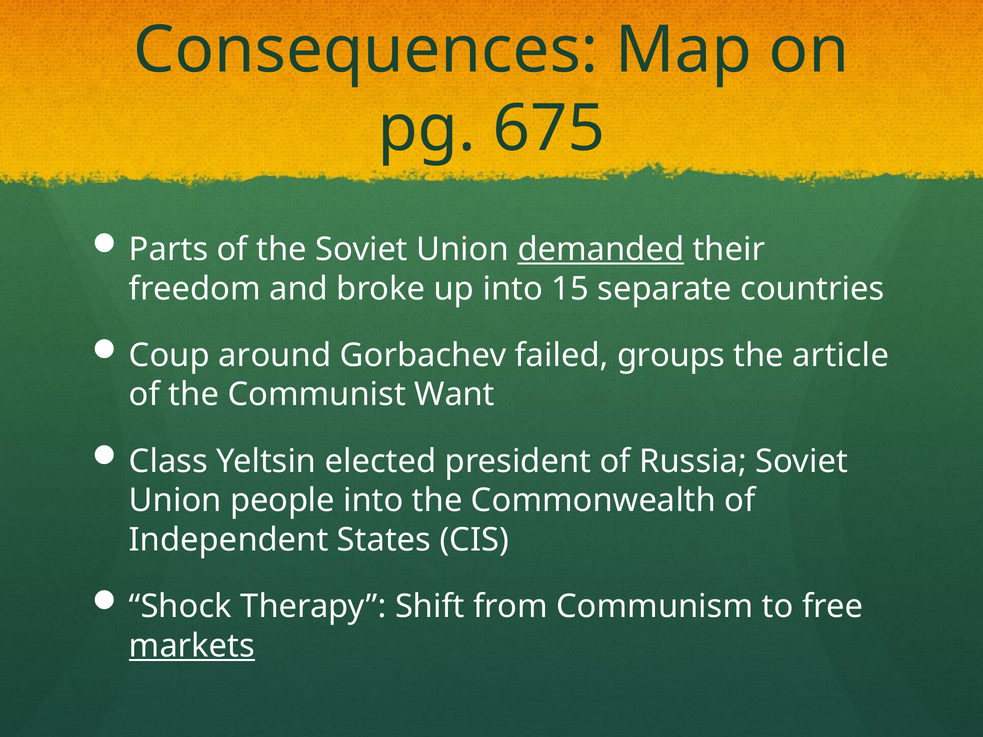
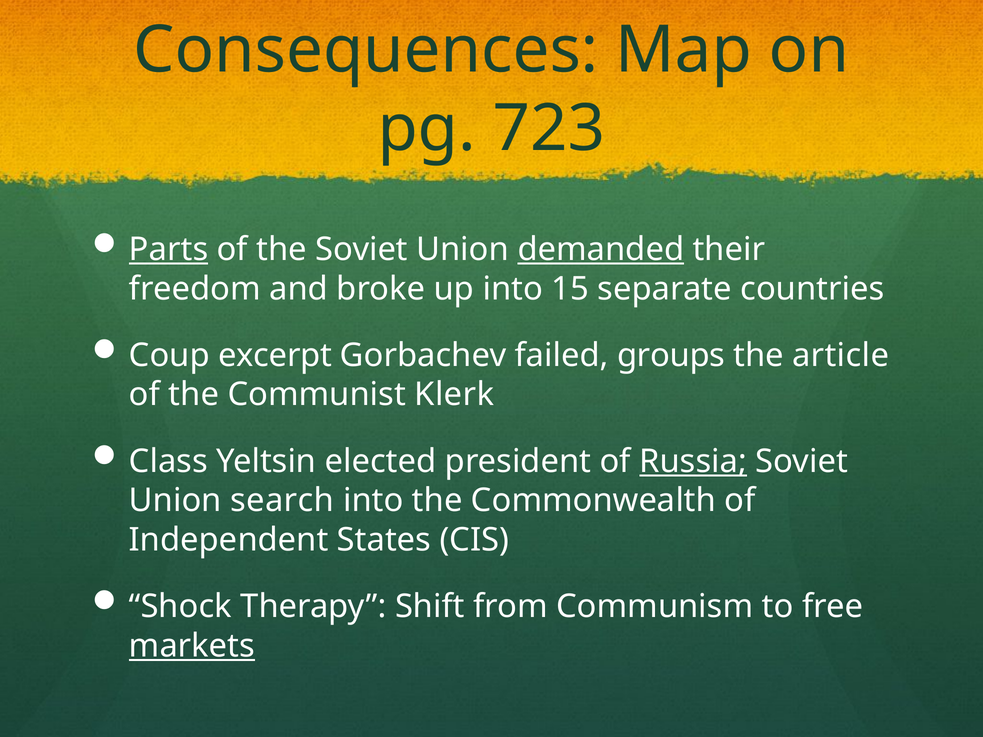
675: 675 -> 723 (549, 129)
Parts underline: none -> present (169, 249)
around: around -> excerpt (275, 355)
Want: Want -> Klerk (454, 395)
Russia underline: none -> present (693, 461)
people: people -> search (282, 501)
